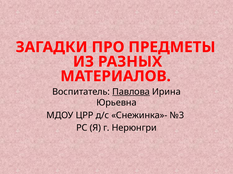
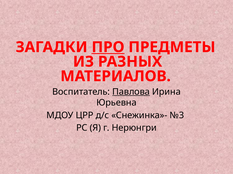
ПРО underline: none -> present (108, 47)
